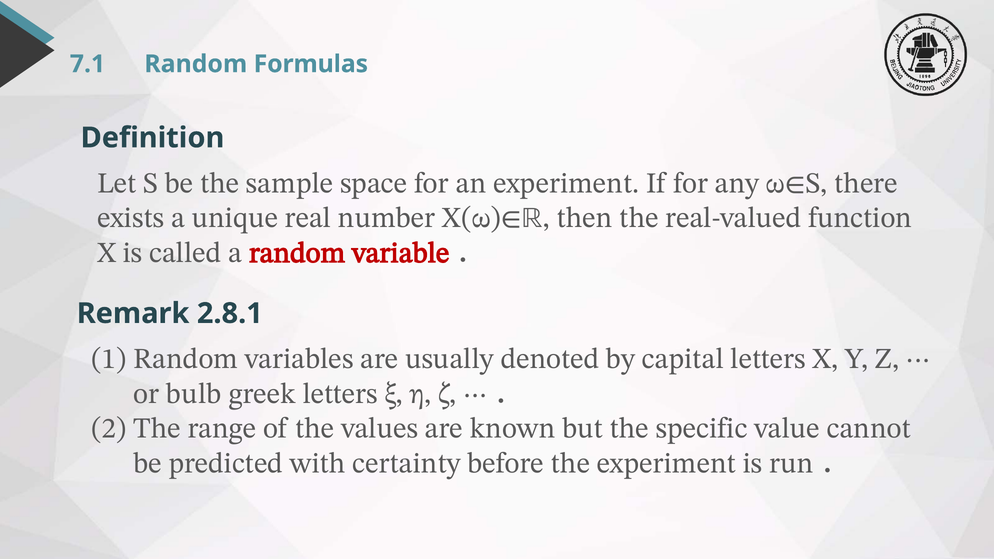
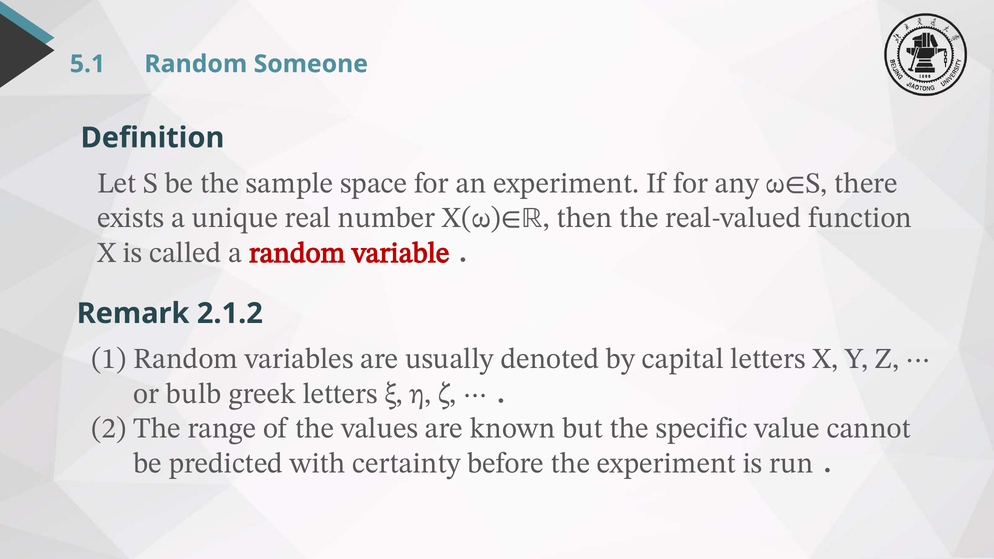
7.1: 7.1 -> 5.1 (88, 64)
Formulas: Formulas -> Someone (311, 64)
2.8.1: 2.8.1 -> 2.1.2 (230, 313)
